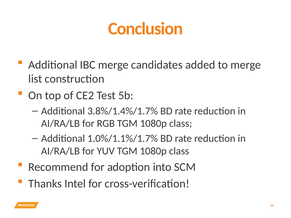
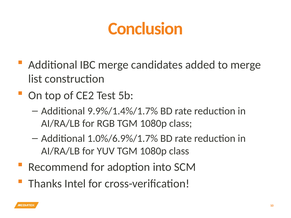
3.8%/1.4%/1.7%: 3.8%/1.4%/1.7% -> 9.9%/1.4%/1.7% (123, 111)
1.0%/1.1%/1.7%: 1.0%/1.1%/1.7% -> 1.0%/6.9%/1.7% (123, 139)
